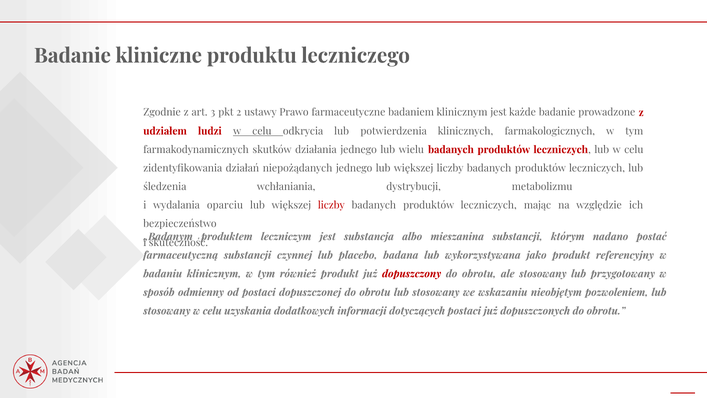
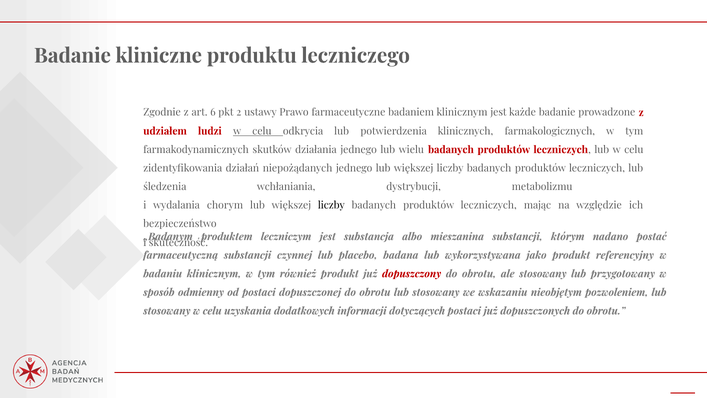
3: 3 -> 6 (213, 112)
oparciu: oparciu -> chorym (225, 205)
liczby colour: red -> black (331, 205)
